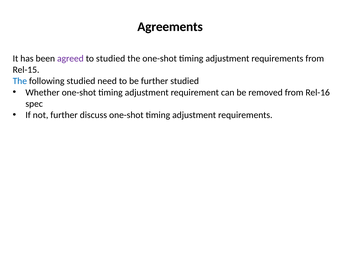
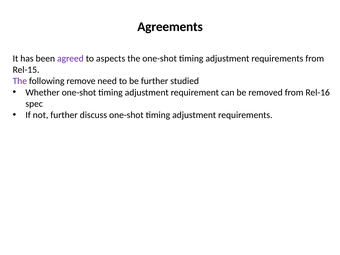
to studied: studied -> aspects (111, 58)
The colour: blue -> purple (20, 81)
following studied: studied -> remove (81, 81)
